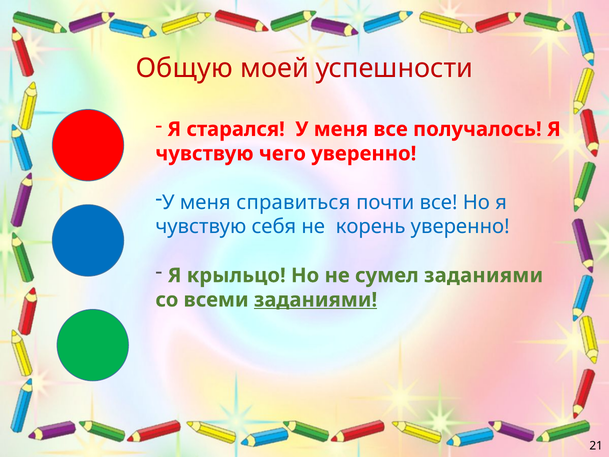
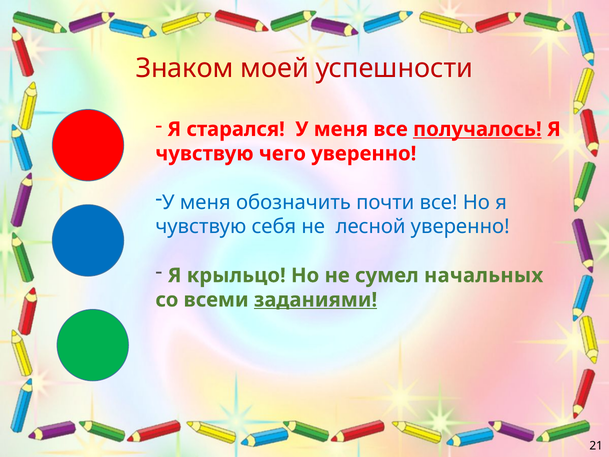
Общую: Общую -> Знаком (184, 68)
получалось underline: none -> present (477, 129)
справиться: справиться -> обозначить (293, 202)
корень: корень -> лесной (371, 227)
сумел заданиями: заданиями -> начальных (484, 275)
